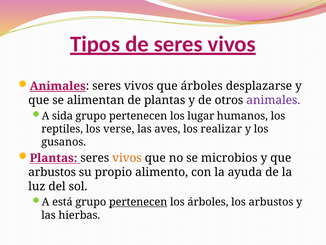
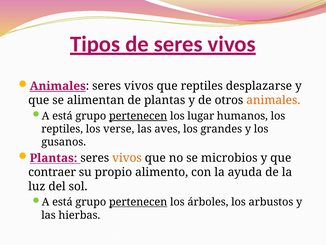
que árboles: árboles -> reptiles (202, 86)
animales colour: purple -> orange (273, 100)
sida: sida -> está (62, 116)
pertenecen underline: none -> present (138, 116)
realizar: realizar -> grandes (221, 129)
arbustos: arbustos -> contraer (52, 172)
